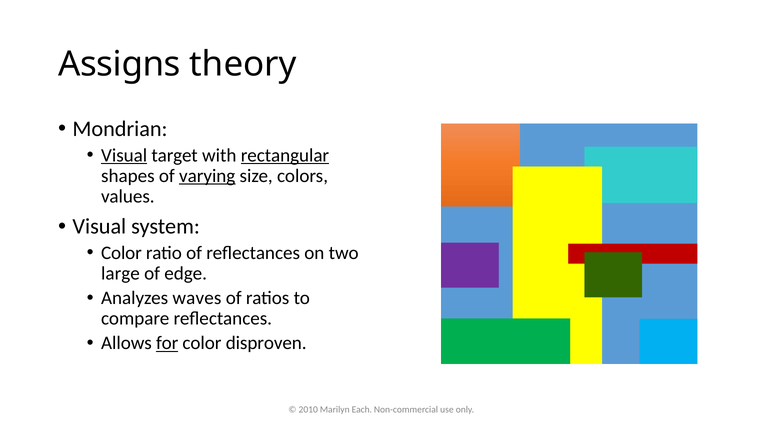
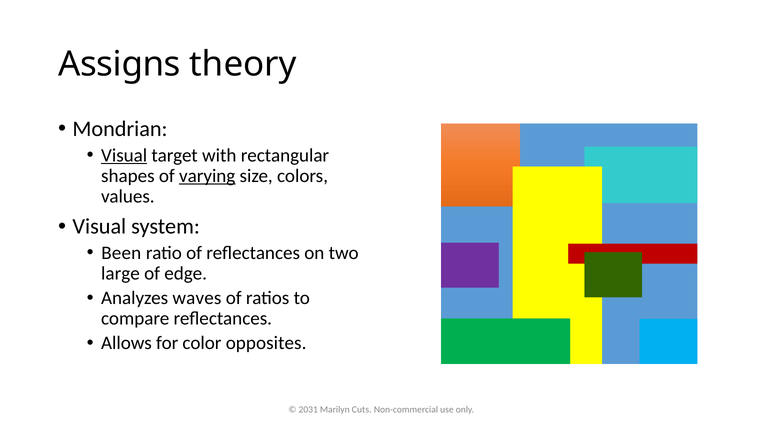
rectangular underline: present -> none (285, 155)
Color: Color -> Been (121, 253)
for underline: present -> none (167, 343)
disproven: disproven -> opposites (266, 343)
2010: 2010 -> 2031 (308, 410)
Each: Each -> Cuts (362, 410)
